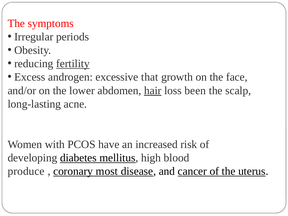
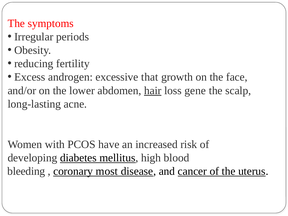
fertility underline: present -> none (73, 64)
been: been -> gene (195, 91)
produce: produce -> bleeding (26, 171)
